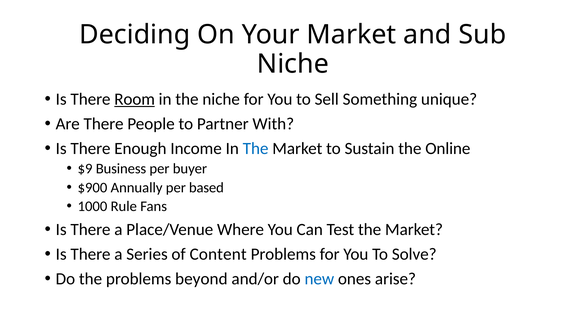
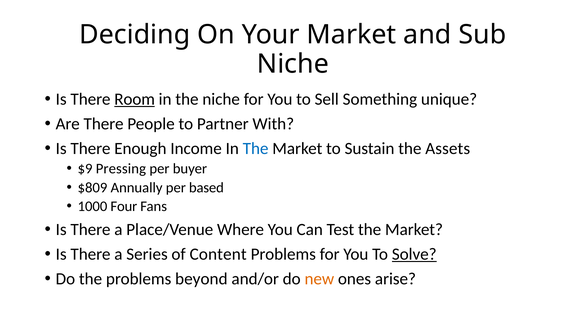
Online: Online -> Assets (448, 148)
Business: Business -> Pressing (121, 168)
$900: $900 -> $809 (92, 187)
Rule: Rule -> Four (124, 206)
Solve underline: none -> present (414, 254)
new colour: blue -> orange (319, 279)
